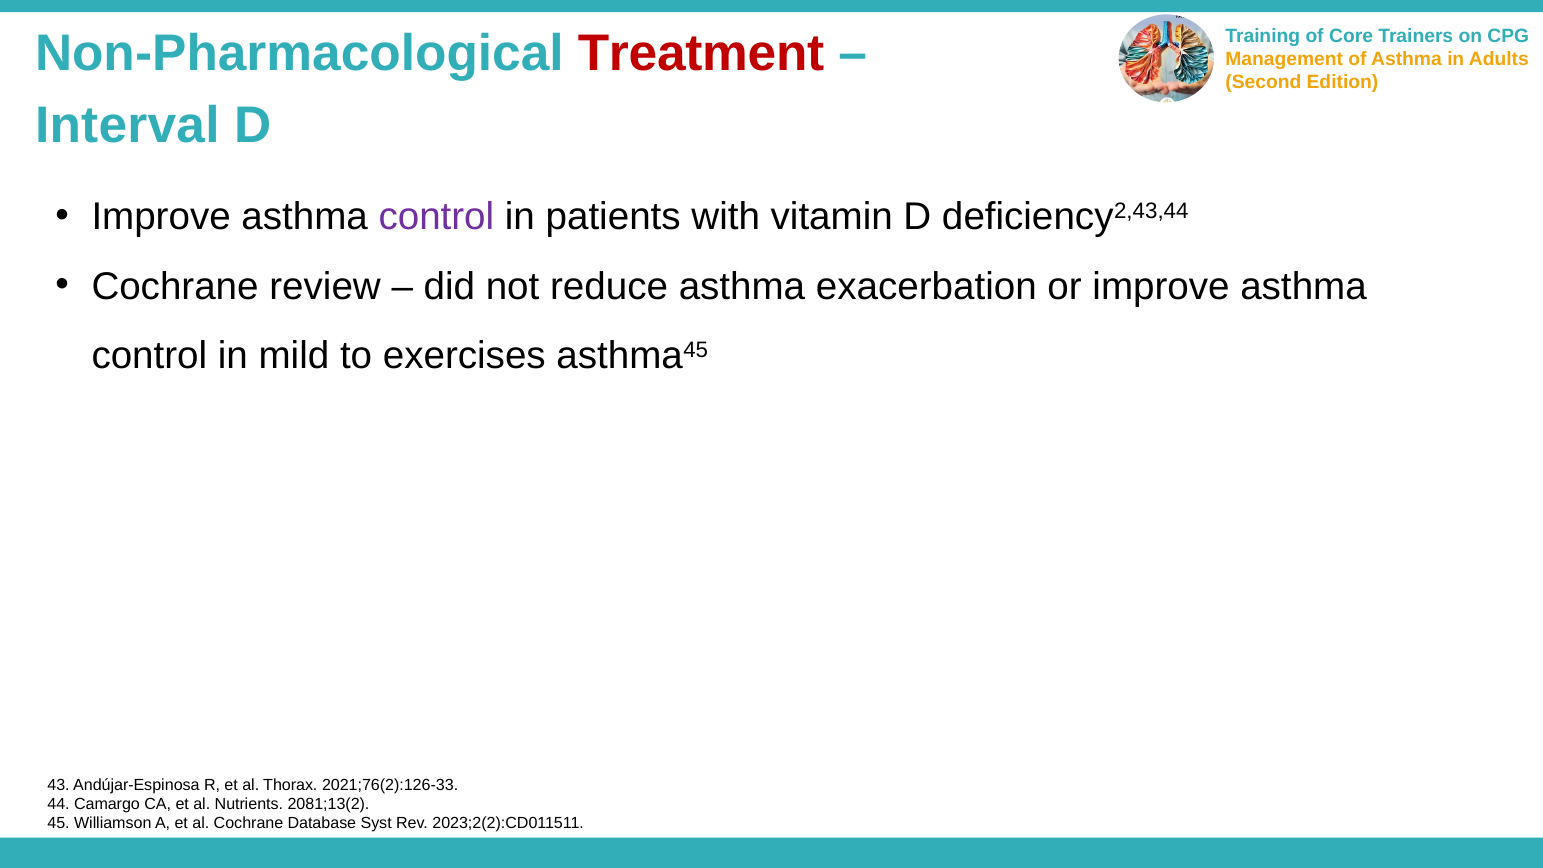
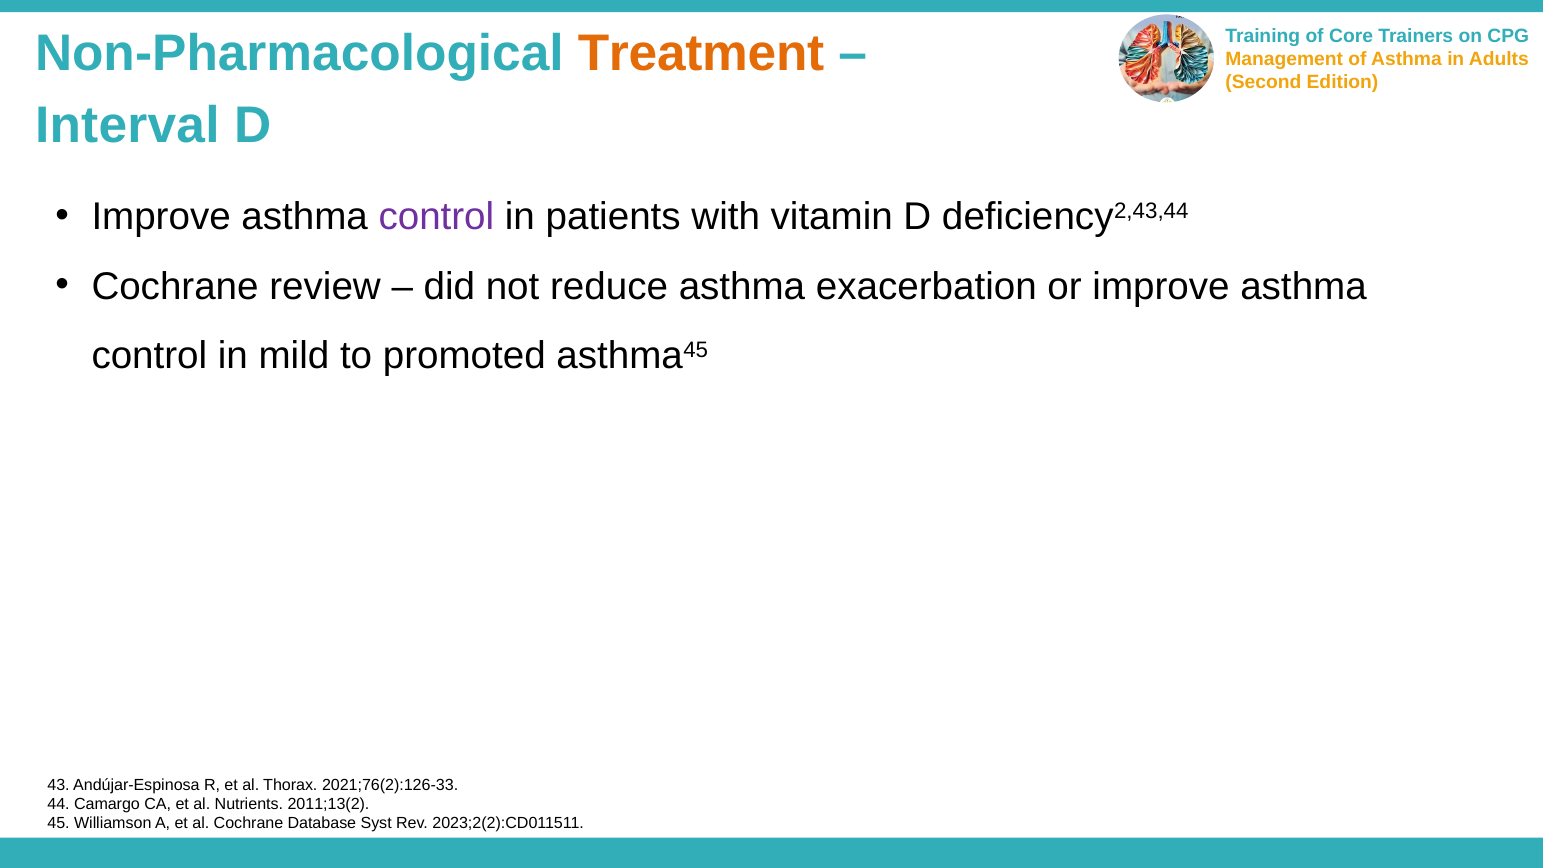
Treatment colour: red -> orange (701, 54)
exercises: exercises -> promoted (464, 356)
2081;13(2: 2081;13(2 -> 2011;13(2 (329, 804)
